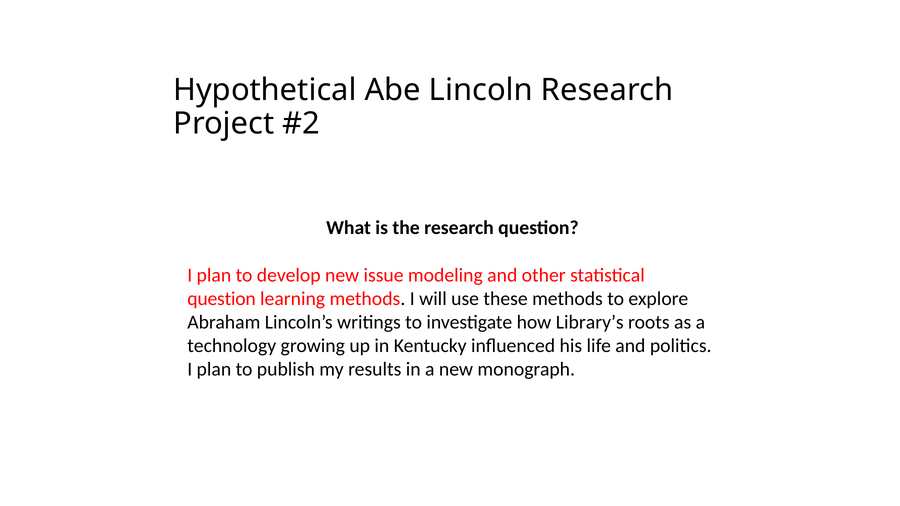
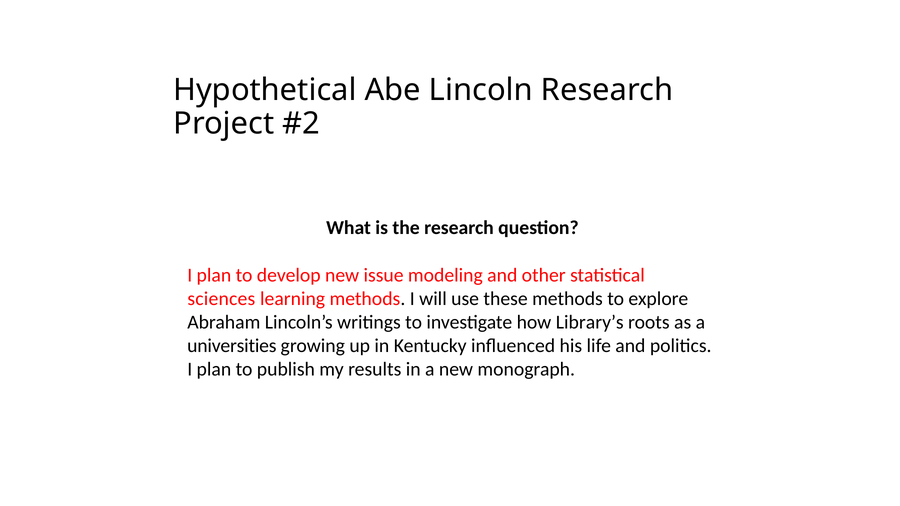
question: question -> sciences (221, 299)
technology: technology -> universities (232, 346)
